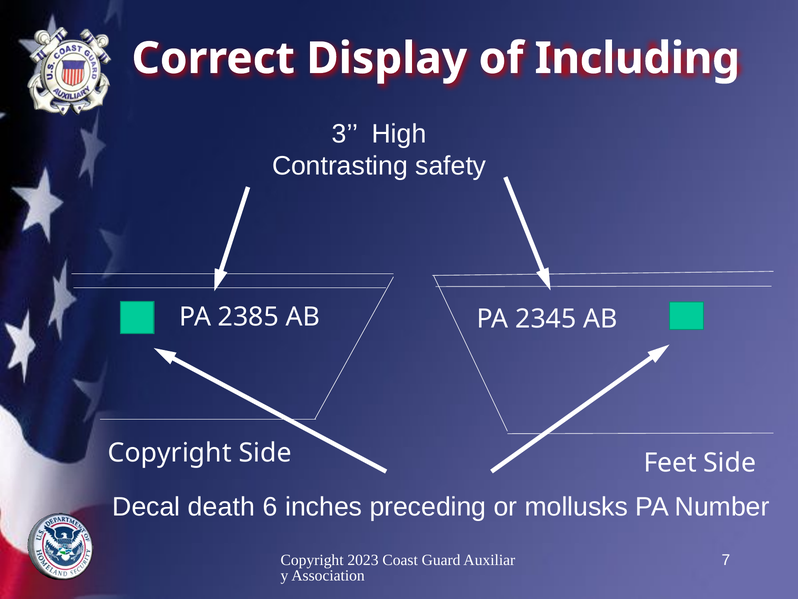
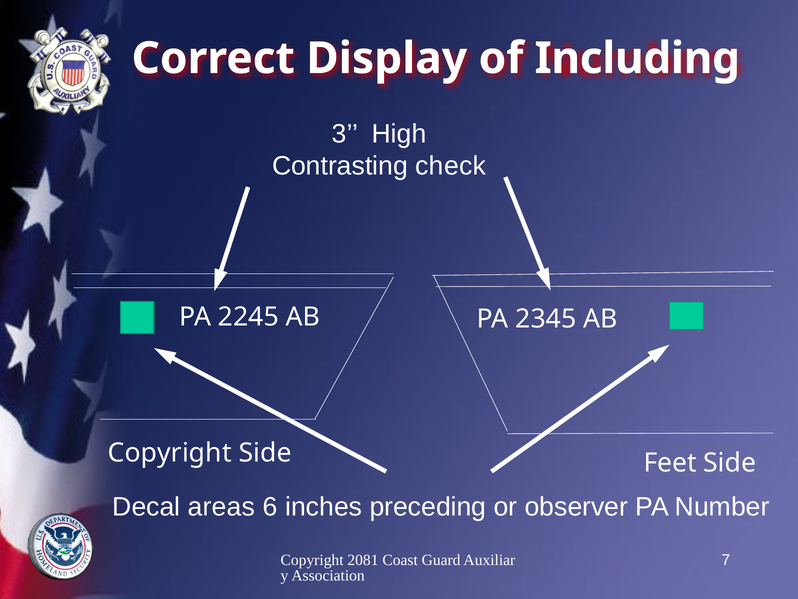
safety: safety -> check (451, 166)
2385: 2385 -> 2245 (248, 317)
death: death -> areas (221, 506)
mollusks: mollusks -> observer (576, 506)
2023: 2023 -> 2081 (363, 560)
